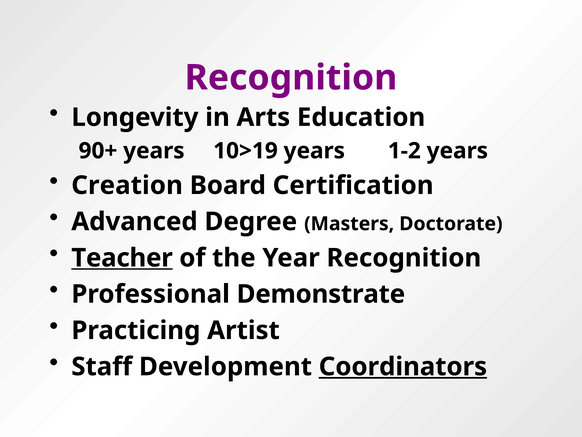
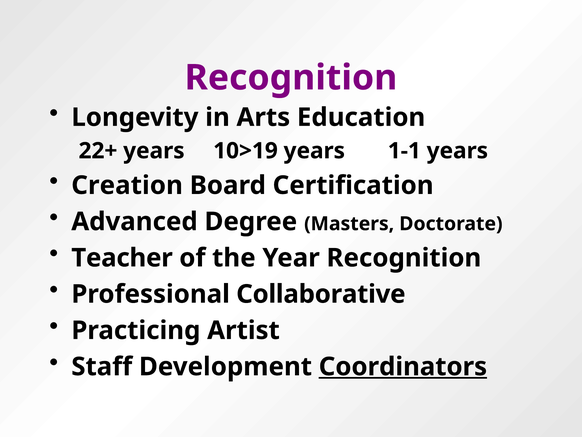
90+: 90+ -> 22+ (98, 151)
1-2: 1-2 -> 1-1 (404, 151)
Teacher underline: present -> none (122, 258)
Demonstrate: Demonstrate -> Collaborative (321, 294)
